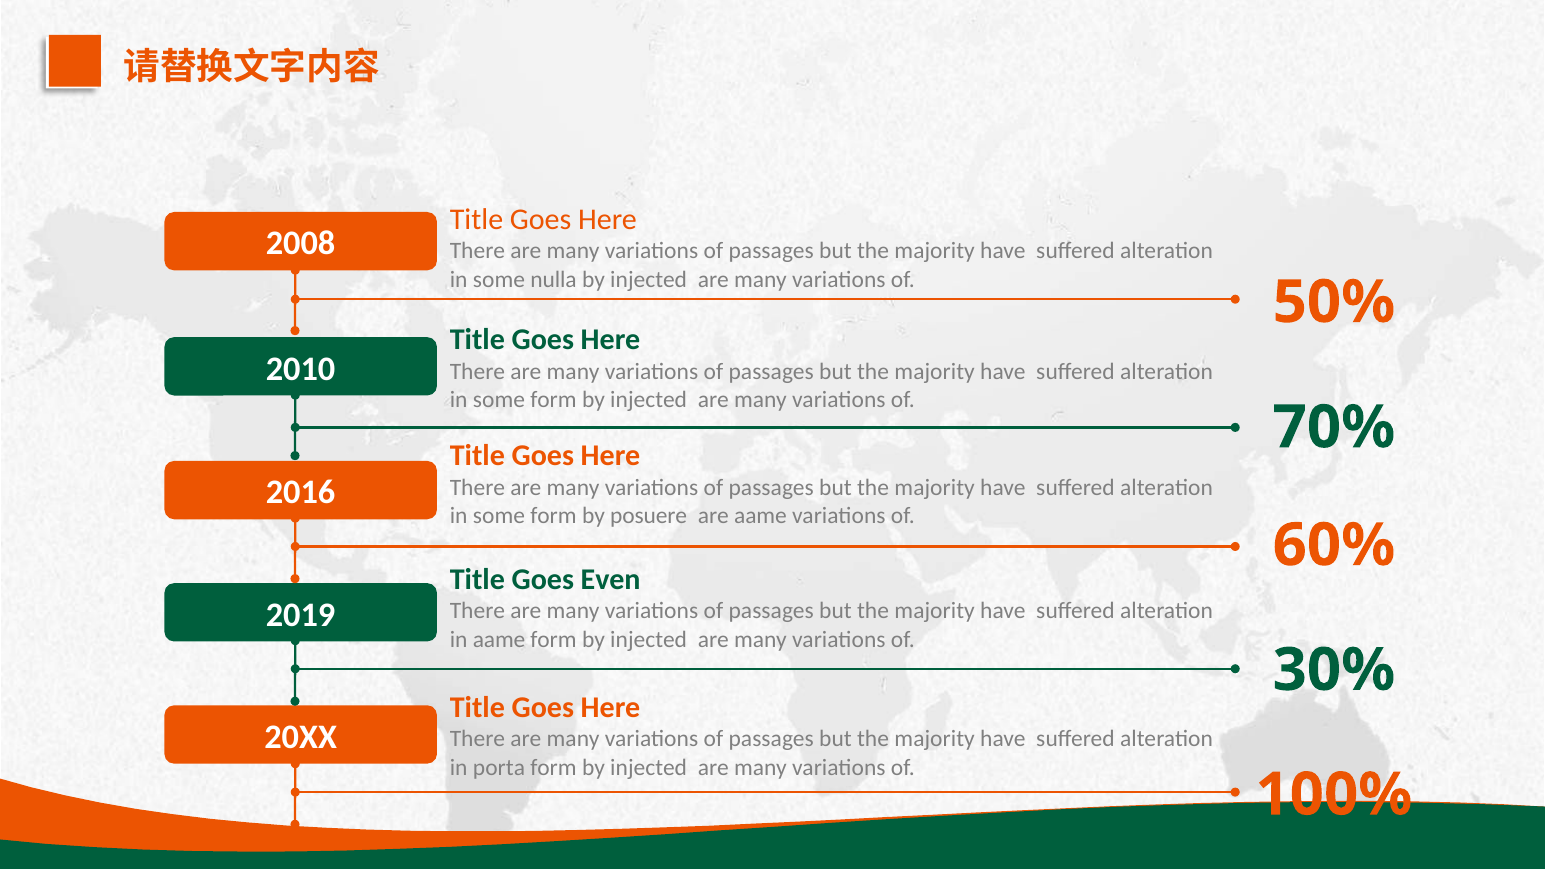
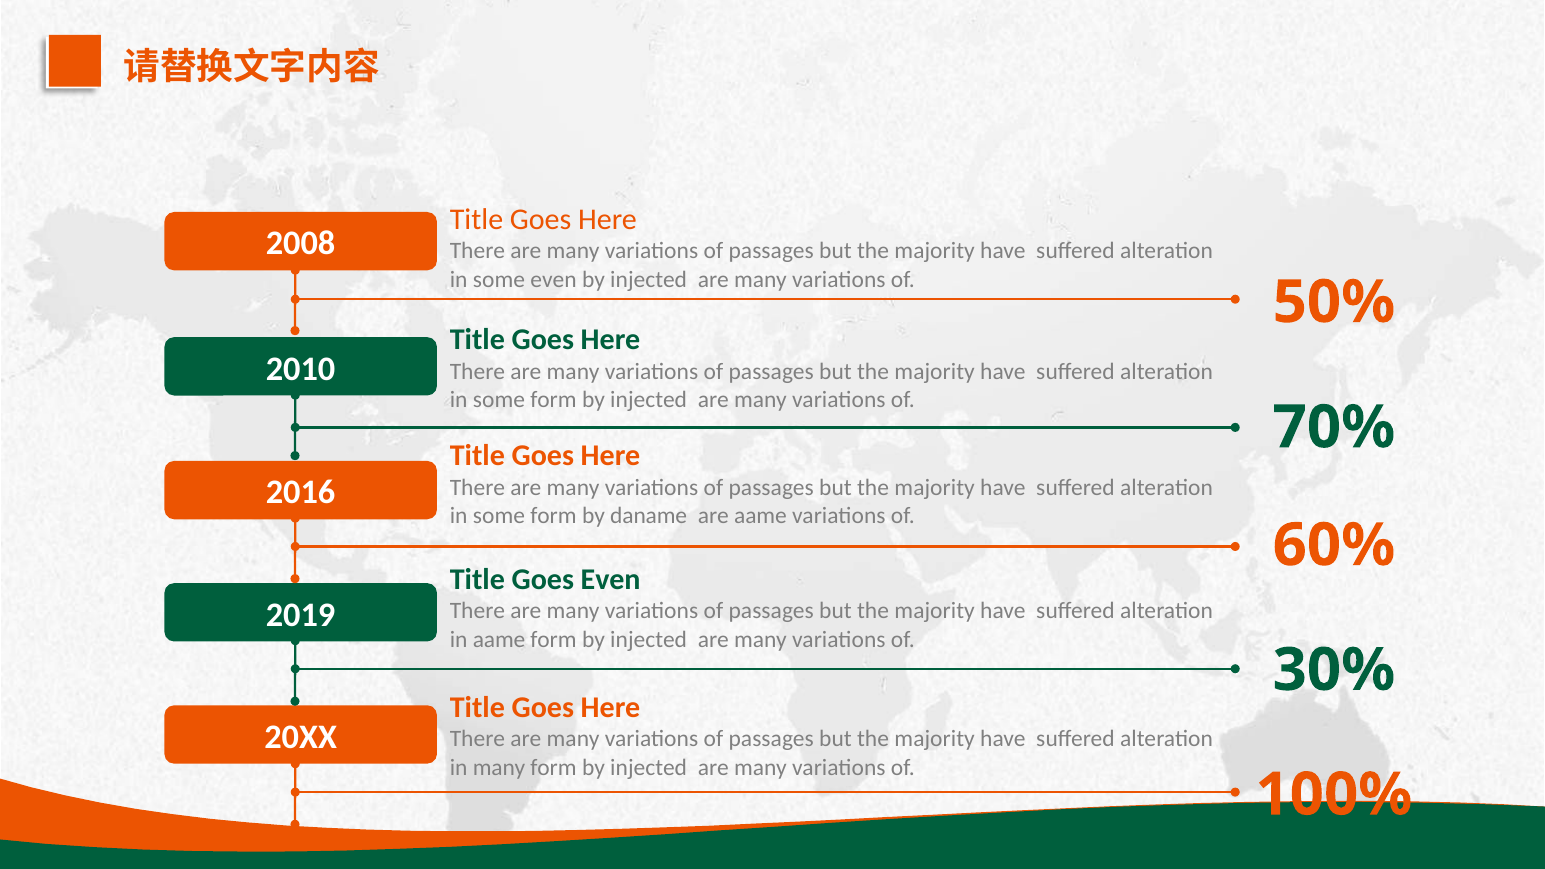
some nulla: nulla -> even (554, 279)
posuere: posuere -> daname (649, 516)
in porta: porta -> many (499, 767)
